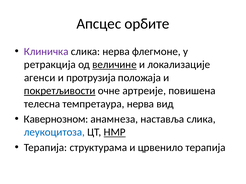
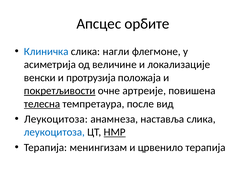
Клиничка colour: purple -> blue (46, 52)
слика нерва: нерва -> нагли (116, 52)
ретракција: ретракција -> асиметрија (50, 65)
величине underline: present -> none (114, 65)
агенси: агенси -> венски (40, 78)
телесна underline: none -> present (42, 104)
темпретаура нерва: нерва -> после (140, 104)
Кавернозном: Кавернозном -> Леукоцитоза (56, 119)
структурама: структурама -> менингизам (98, 148)
